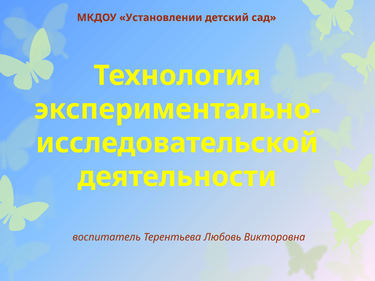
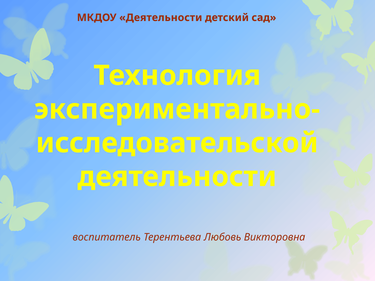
МКДОУ Установлении: Установлении -> Деятельности (161, 18)
